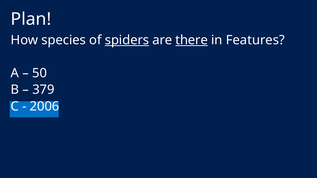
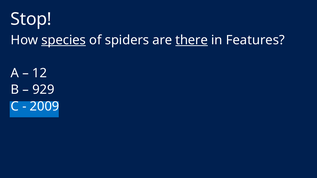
Plan: Plan -> Stop (31, 19)
species underline: none -> present (64, 40)
spiders underline: present -> none (127, 40)
50: 50 -> 12 (40, 73)
379: 379 -> 929 (43, 90)
2006: 2006 -> 2009 (45, 106)
